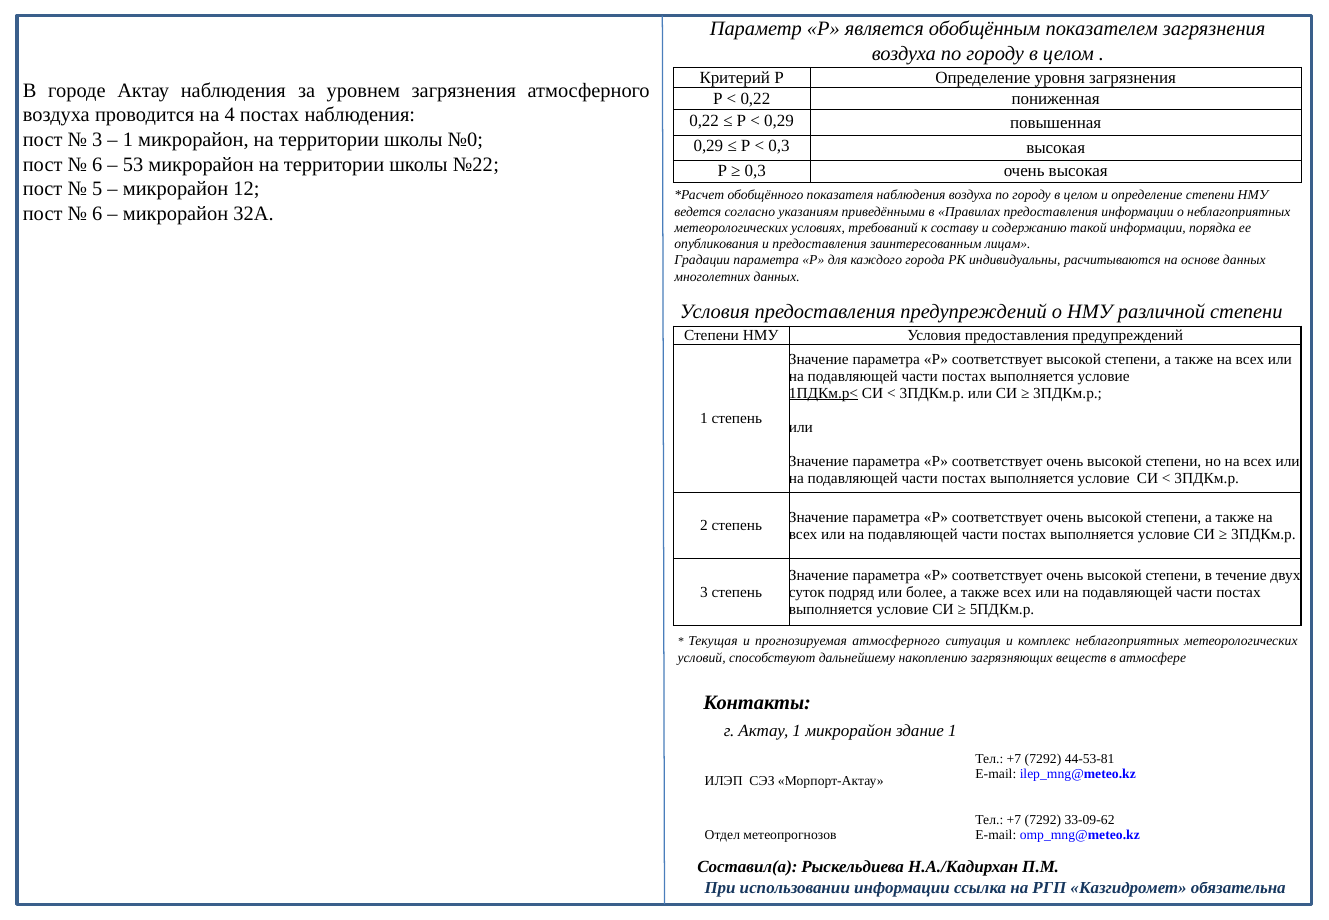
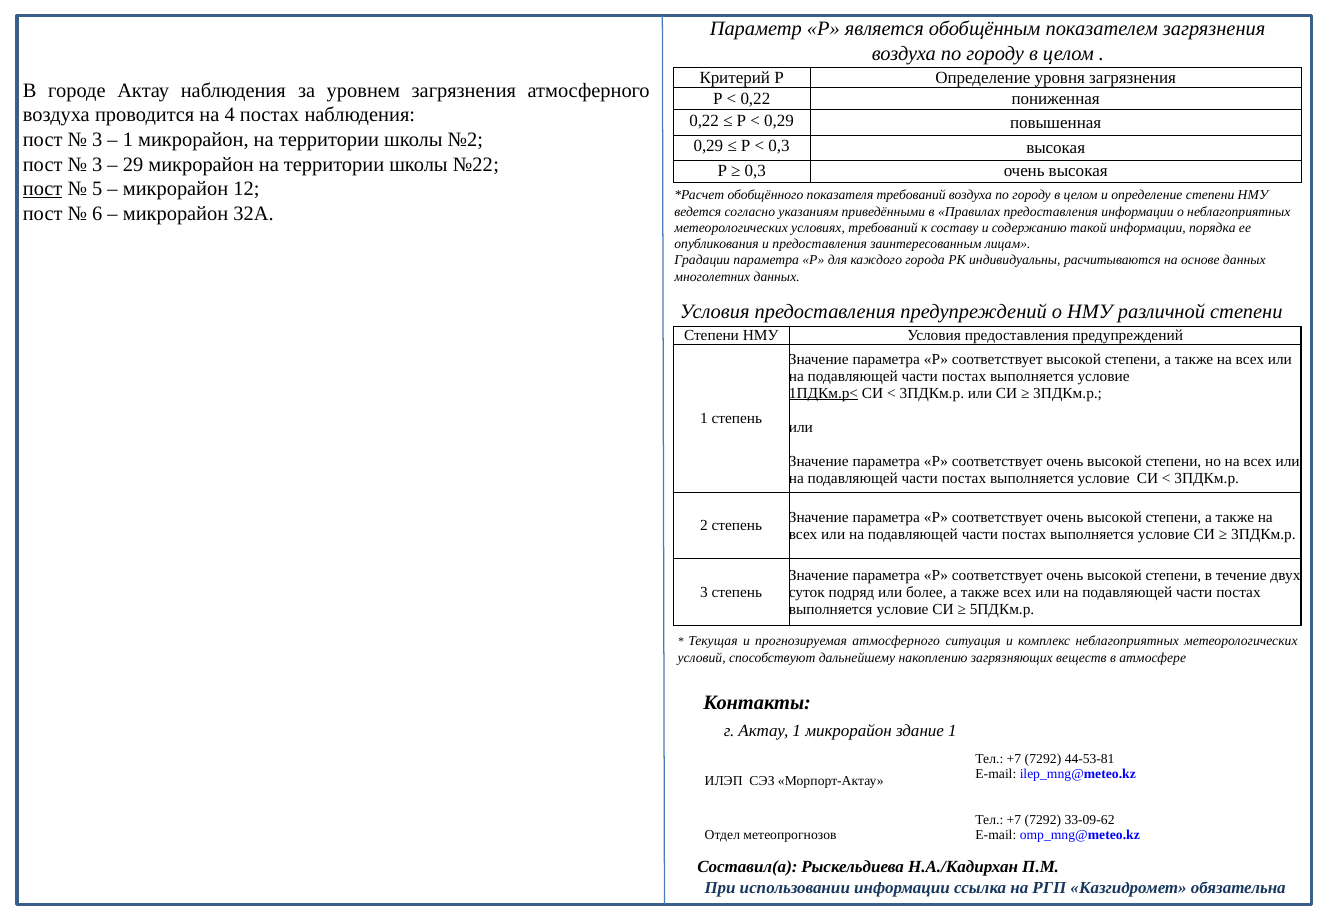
№0: №0 -> №2 (465, 140)
6: 6 -> 3 (97, 164)
53: 53 -> 29 (133, 164)
пост underline: none -> present (43, 189)
показателя наблюдения: наблюдения -> требований (911, 195)
